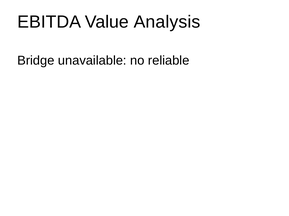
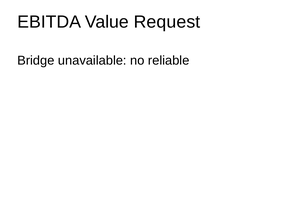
Analysis: Analysis -> Request (167, 22)
